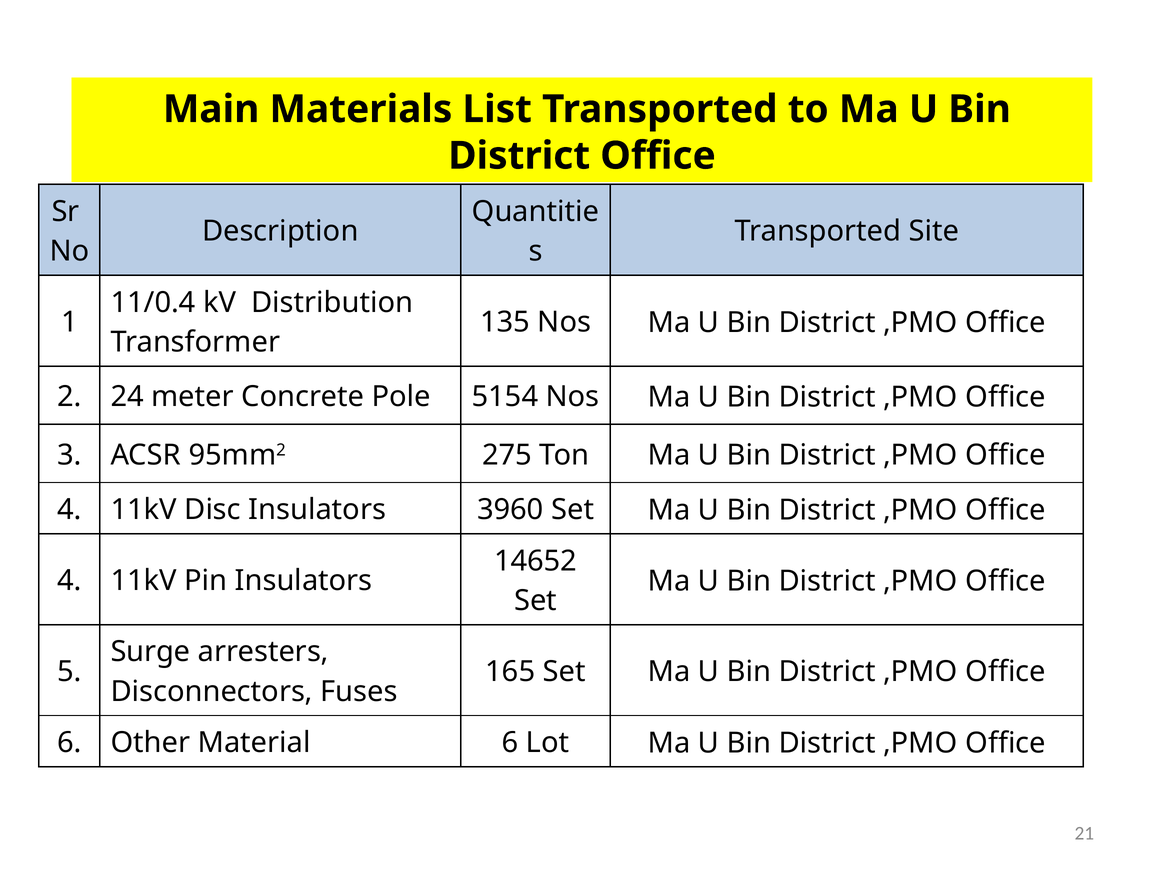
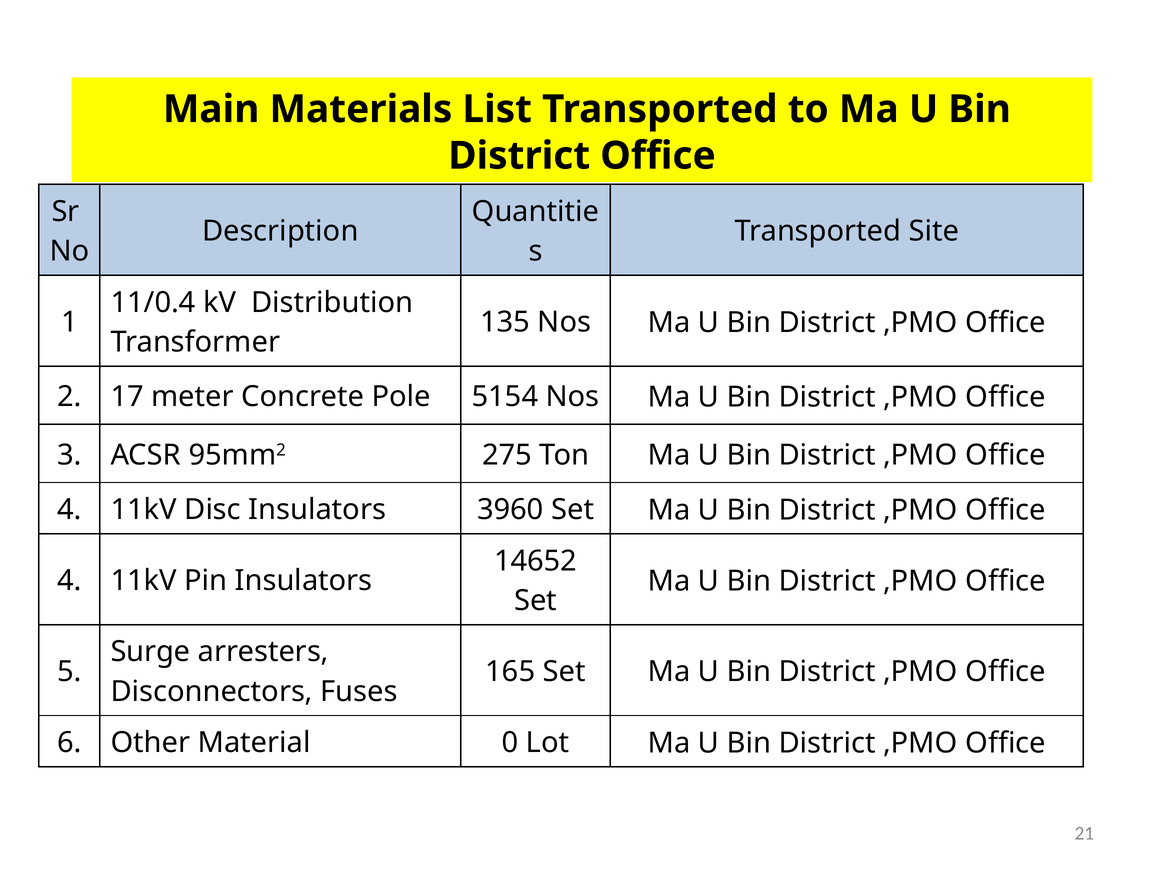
24: 24 -> 17 (127, 397)
Material 6: 6 -> 0 (510, 743)
